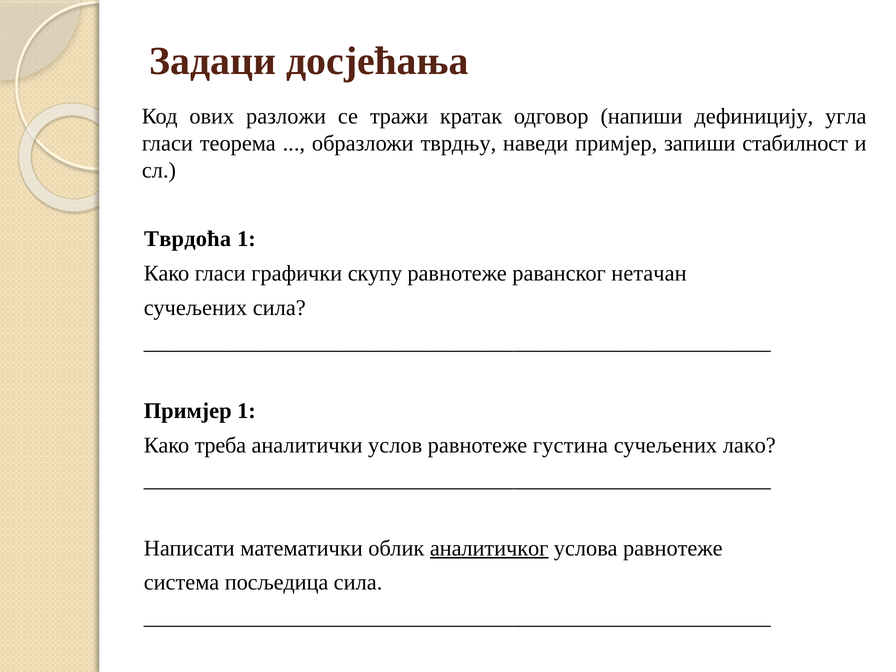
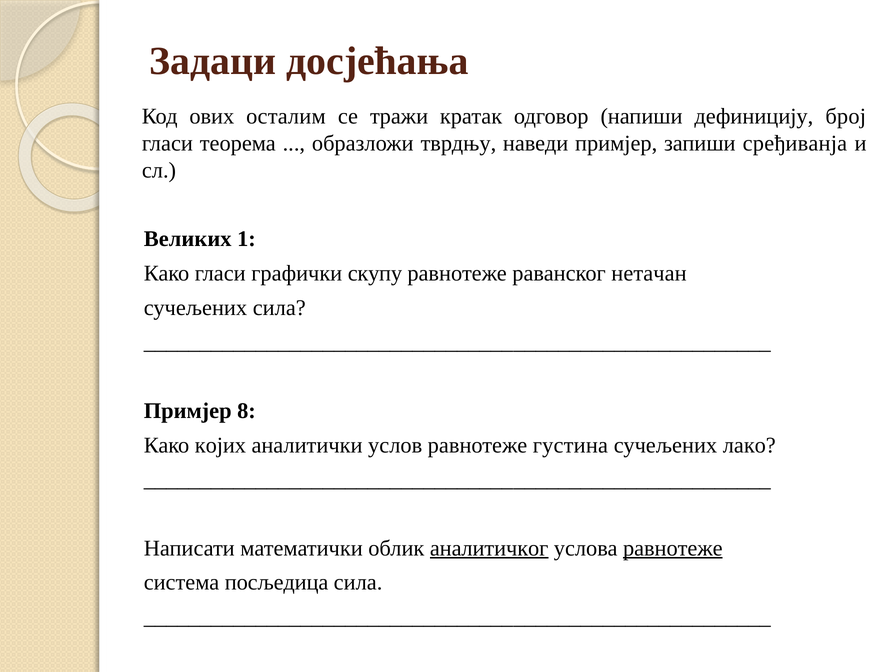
разложи: разложи -> осталим (286, 116)
угла: угла -> број (846, 116)
стабилност: стабилност -> сређиванја (795, 143)
Тврдоћа: Тврдоћа -> Великих (188, 239)
Примјер 1: 1 -> 8 (246, 411)
треба: треба -> којих (220, 445)
равнотеже underline: none -> present (673, 548)
